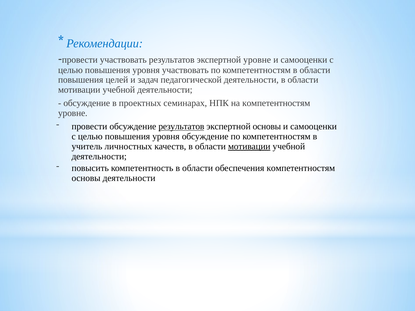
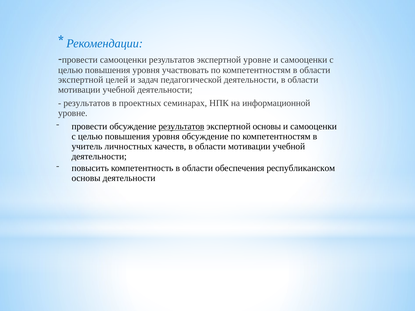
провести участвовать: участвовать -> самооценки (123, 60)
повышения: повышения -> экспертной (81, 80)
обсуждение: обсуждение -> результатов (87, 103)
на компетентностям: компетентностям -> информационной (276, 103)
мотивации underline: present -> none (249, 147)
обеспечения компетентностям: компетентностям -> республиканском (301, 168)
